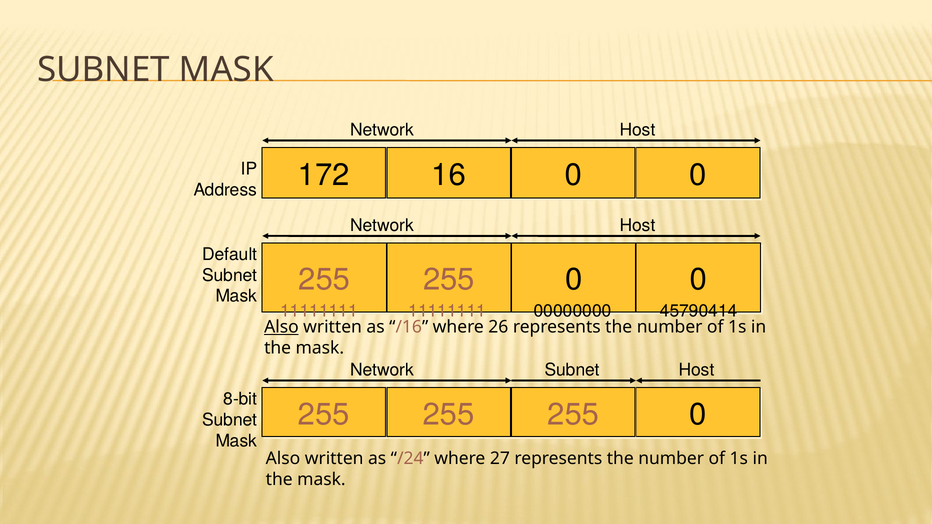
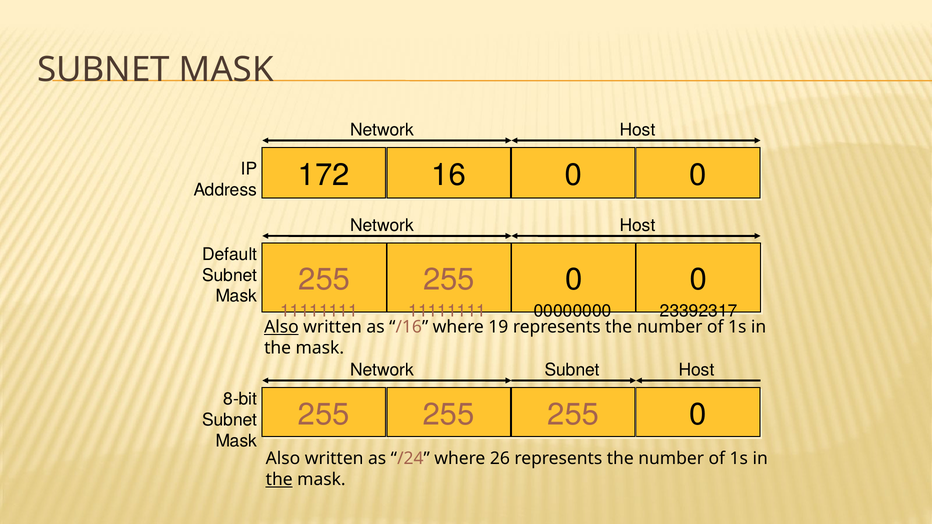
45790414: 45790414 -> 23392317 (699, 311)
26: 26 -> 19 (498, 327)
27: 27 -> 26 (500, 459)
the underline: none -> present (279, 480)
